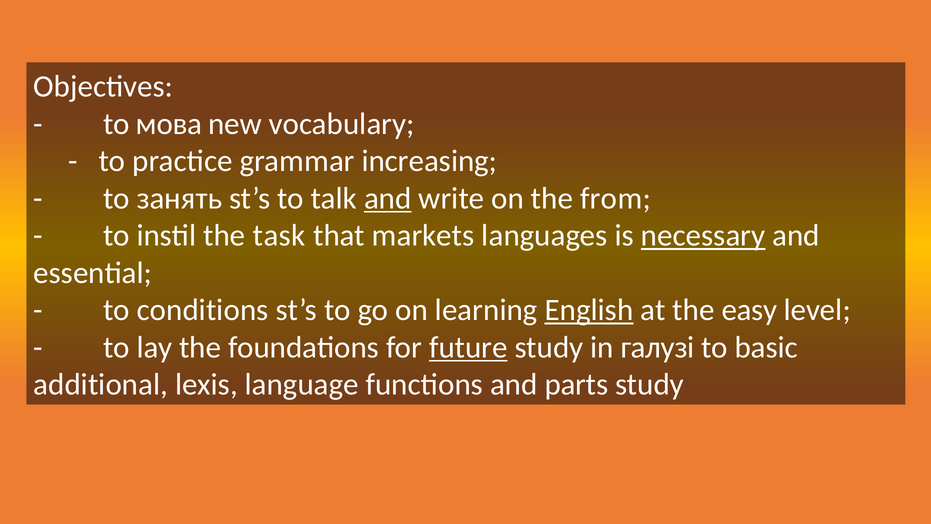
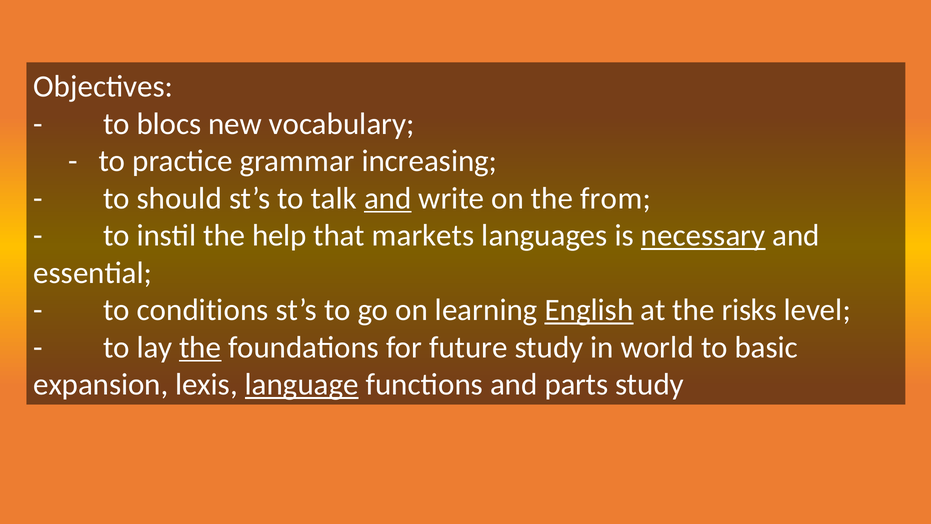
мова: мова -> blocs (169, 124)
занять: занять -> should (179, 198)
task: task -> help (279, 235)
easy: easy -> risks (749, 310)
the underline: none -> present (200, 347)
future underline: present -> none (468, 347)
галузі: галузі -> world (657, 347)
additional: additional -> expansion (101, 384)
language underline: none -> present (302, 384)
